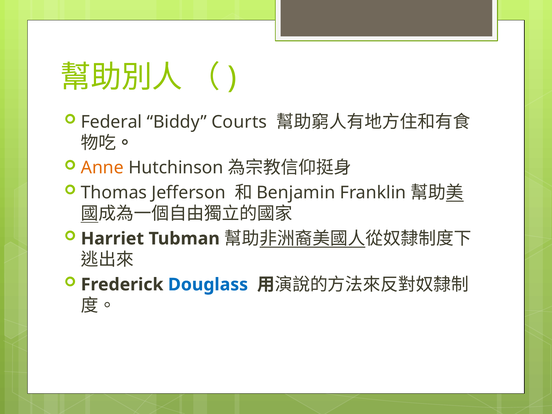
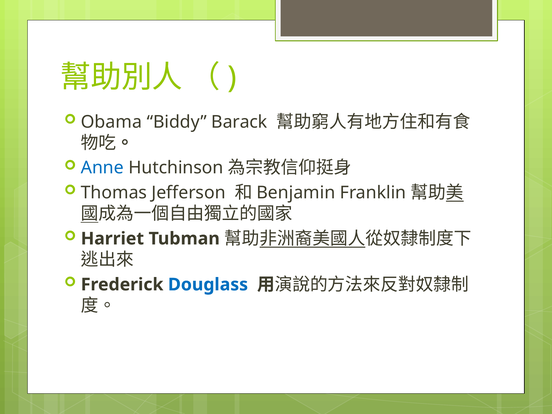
Federal: Federal -> Obama (111, 122)
Courts: Courts -> Barack (239, 122)
Anne colour: orange -> blue (102, 168)
